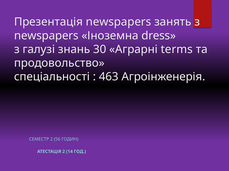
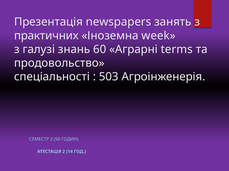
newspapers: newspapers -> практичних (46, 36)
dress: dress -> week (159, 36)
30: 30 -> 60 (100, 49)
463: 463 -> 503 (109, 77)
